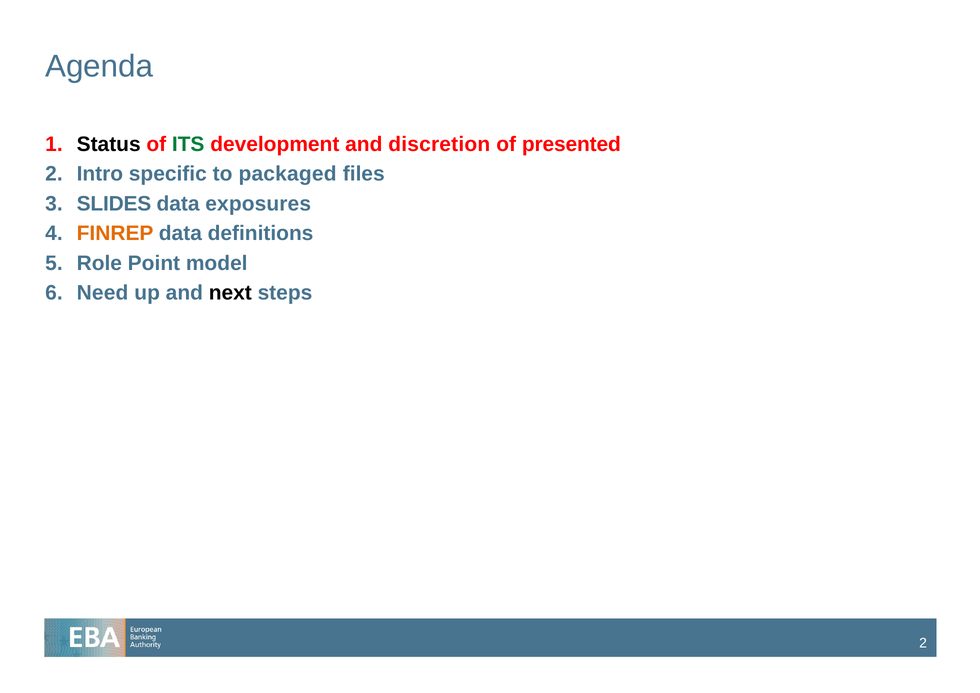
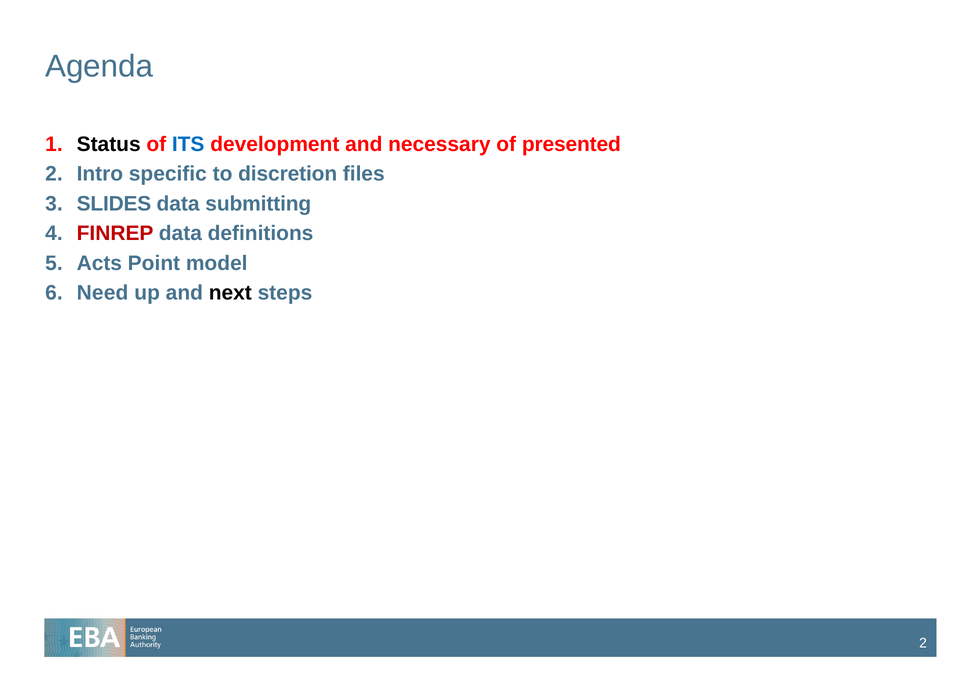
ITS colour: green -> blue (188, 144)
discretion: discretion -> necessary (439, 144)
packaged: packaged -> discretion (288, 174)
exposures: exposures -> submitting (258, 204)
FINREP colour: orange -> red (115, 233)
Role: Role -> Acts (99, 263)
